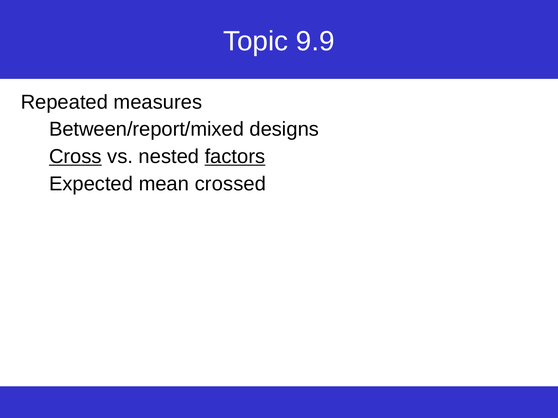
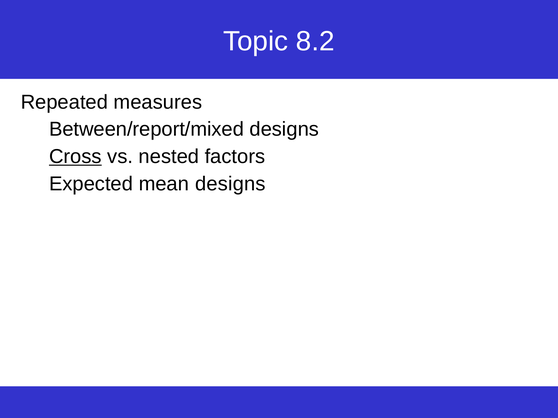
9.9: 9.9 -> 8.2 (315, 41)
factors underline: present -> none (235, 157)
mean crossed: crossed -> designs (230, 184)
